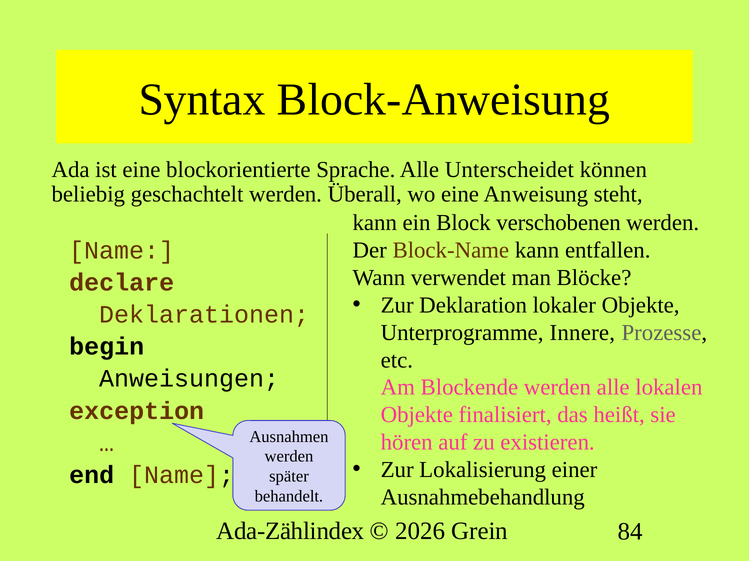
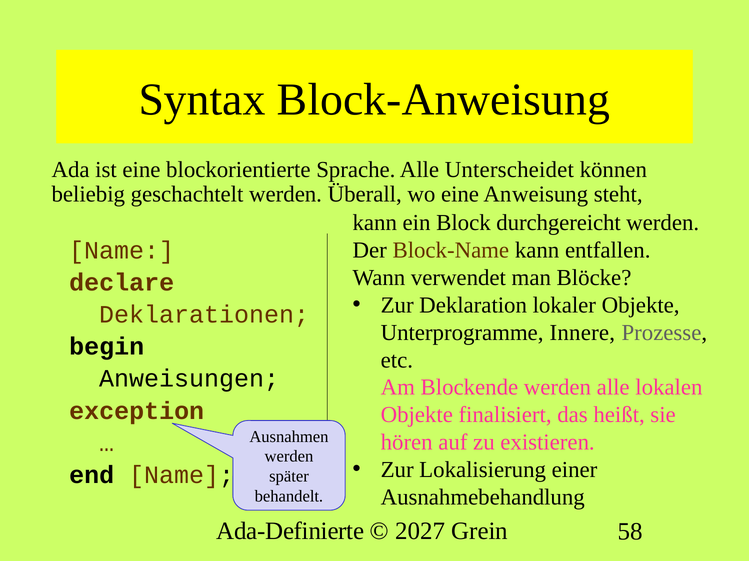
verschobenen: verschobenen -> durchgereicht (559, 223)
Ada-Zählindex: Ada-Zählindex -> Ada-Definierte (290, 531)
2026: 2026 -> 2027 (420, 531)
84: 84 -> 58 (630, 532)
